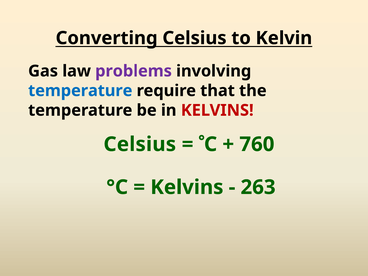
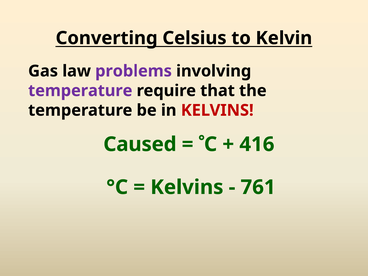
temperature colour: blue -> purple (80, 91)
Celsius: Celsius -> Caused (140, 144)
760: 760 -> 416 (257, 144)
263: 263 -> 761 (258, 187)
